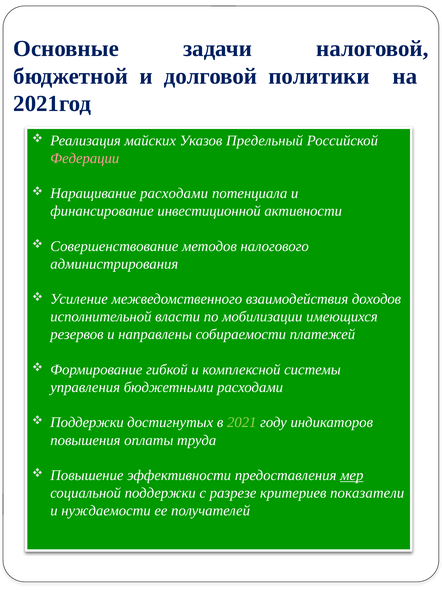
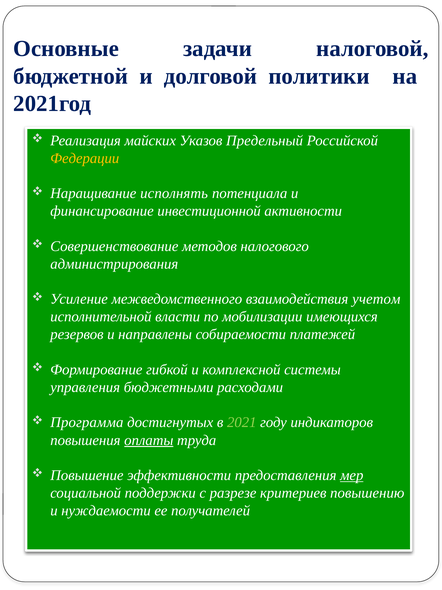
Федерации colour: pink -> yellow (85, 158)
Наращивание расходами: расходами -> исполнять (174, 193)
доходов: доходов -> учетом (376, 299)
Поддержки: Поддержки -> Программа (87, 422)
оплаты underline: none -> present (149, 440)
показатели: показатели -> повышению (367, 492)
